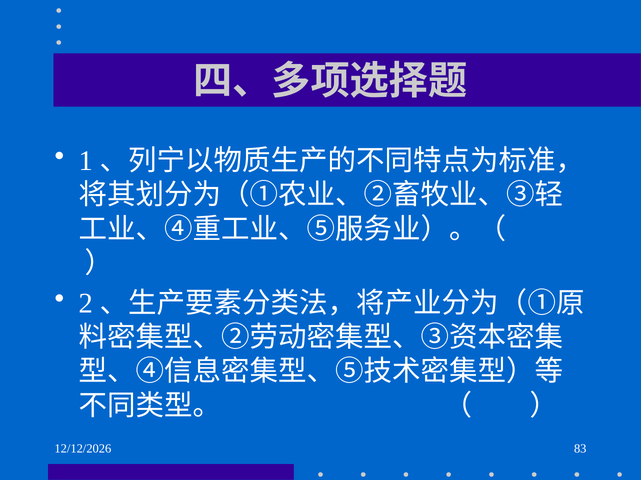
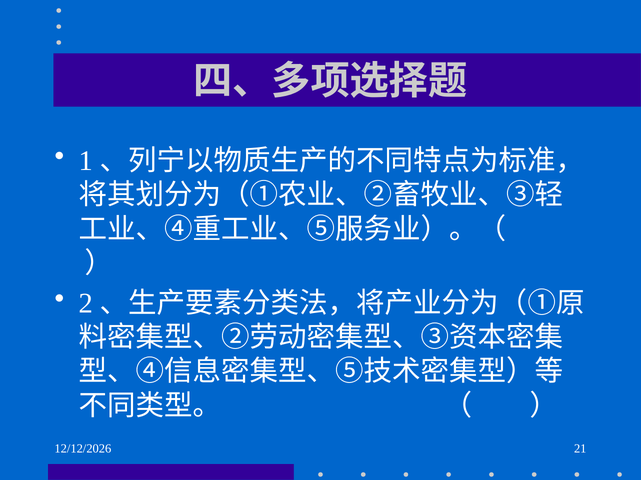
83: 83 -> 21 (580, 450)
